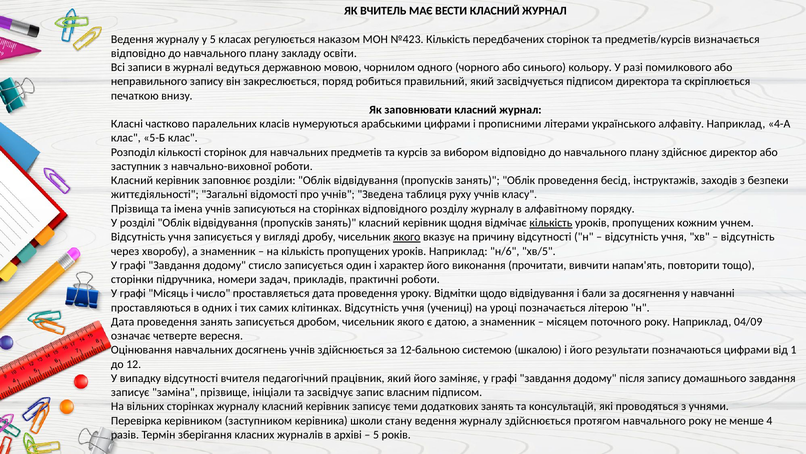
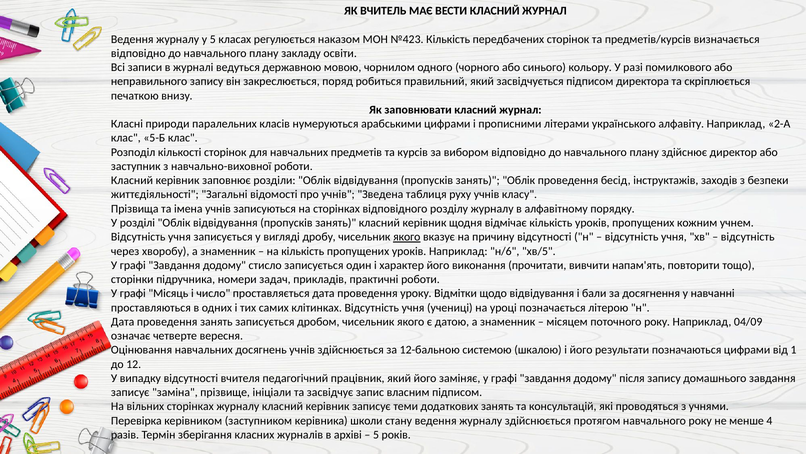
частково: частково -> природи (168, 124)
4-А: 4-А -> 2-А (779, 124)
кількість underline: present -> none (551, 223)
